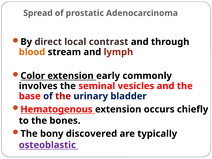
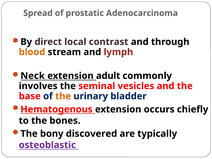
Color: Color -> Neck (33, 76)
early: early -> adult (108, 76)
the colour: red -> orange (63, 96)
